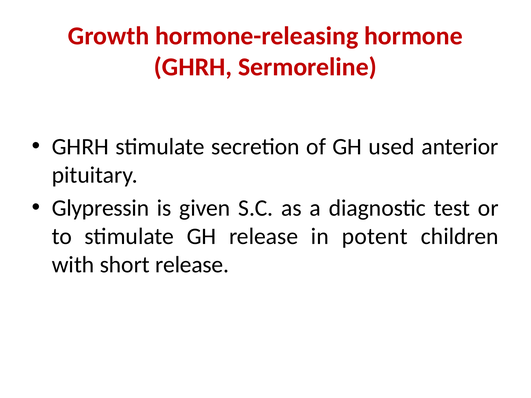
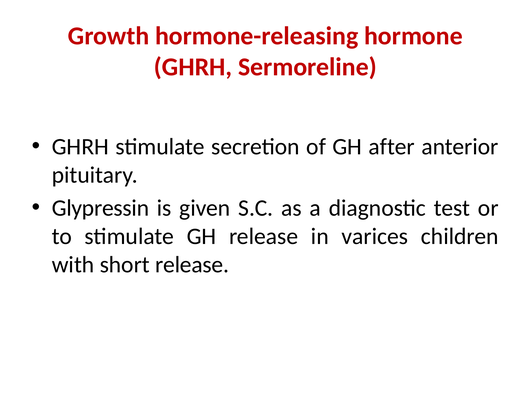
used: used -> after (392, 147)
potent: potent -> varices (375, 237)
